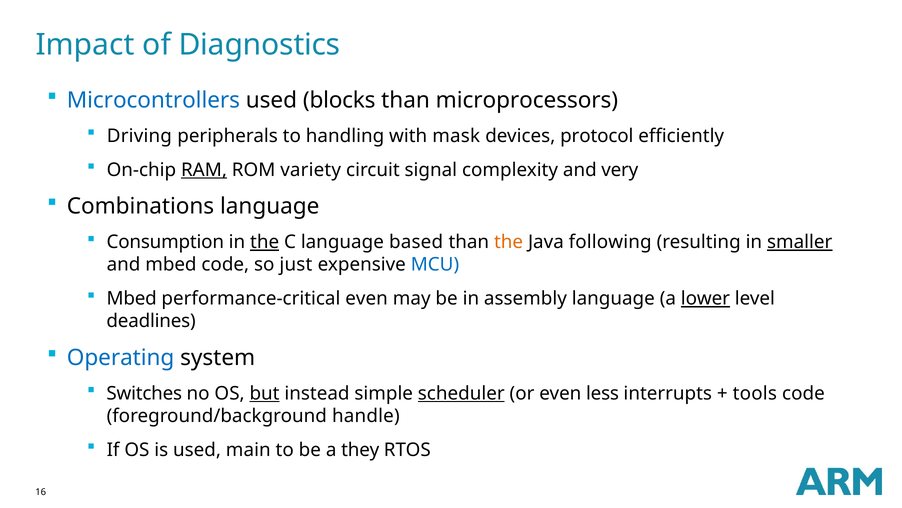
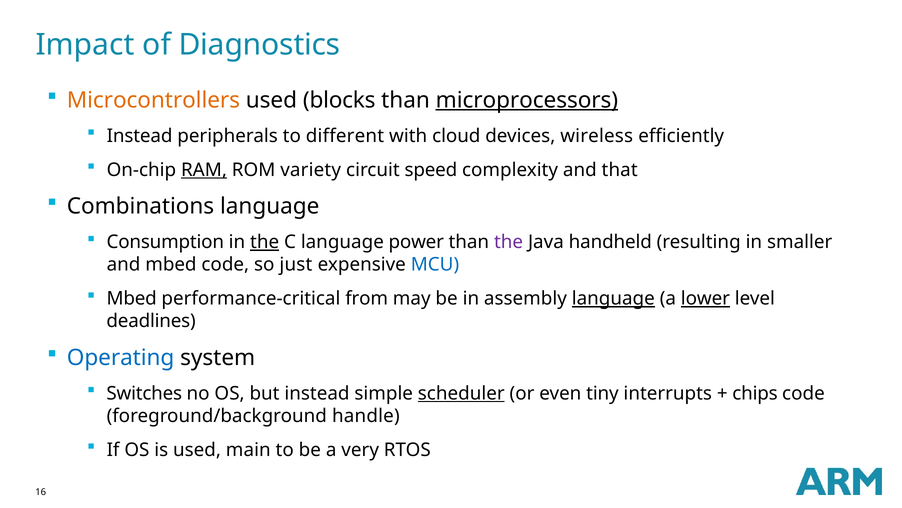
Microcontrollers colour: blue -> orange (153, 100)
microprocessors underline: none -> present (527, 100)
Driving: Driving -> Instead (140, 136)
handling: handling -> different (345, 136)
mask: mask -> cloud (456, 136)
protocol: protocol -> wireless (597, 136)
signal: signal -> speed (431, 170)
very: very -> that (620, 170)
based: based -> power (416, 242)
the colour: orange -> purple (509, 242)
following: following -> handheld (610, 242)
smaller underline: present -> none (800, 242)
performance-critical even: even -> from (367, 298)
language underline: none -> present (613, 298)
but underline: present -> none (265, 393)
less: less -> tiny (602, 393)
tools: tools -> chips (755, 393)
they: they -> very (360, 450)
